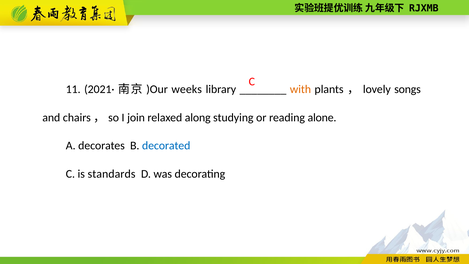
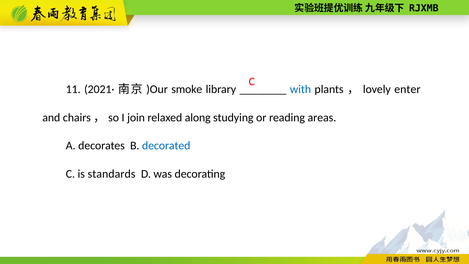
weeks: weeks -> smoke (187, 89)
with colour: orange -> blue (300, 89)
songs: songs -> enter (407, 89)
alone: alone -> areas (322, 117)
